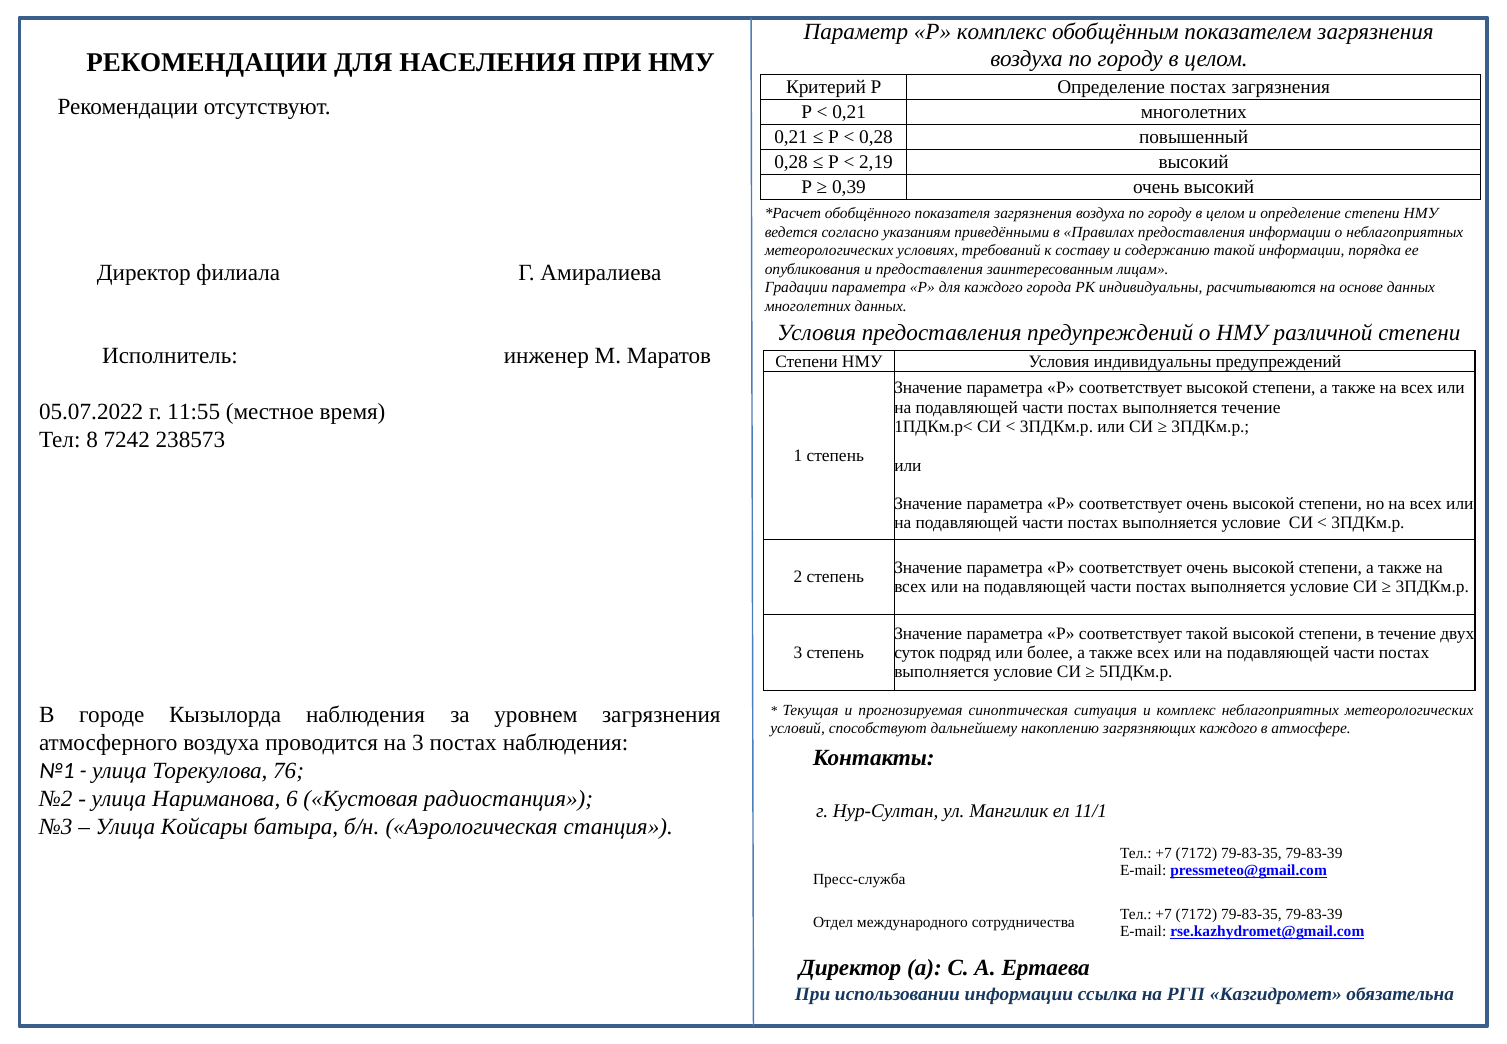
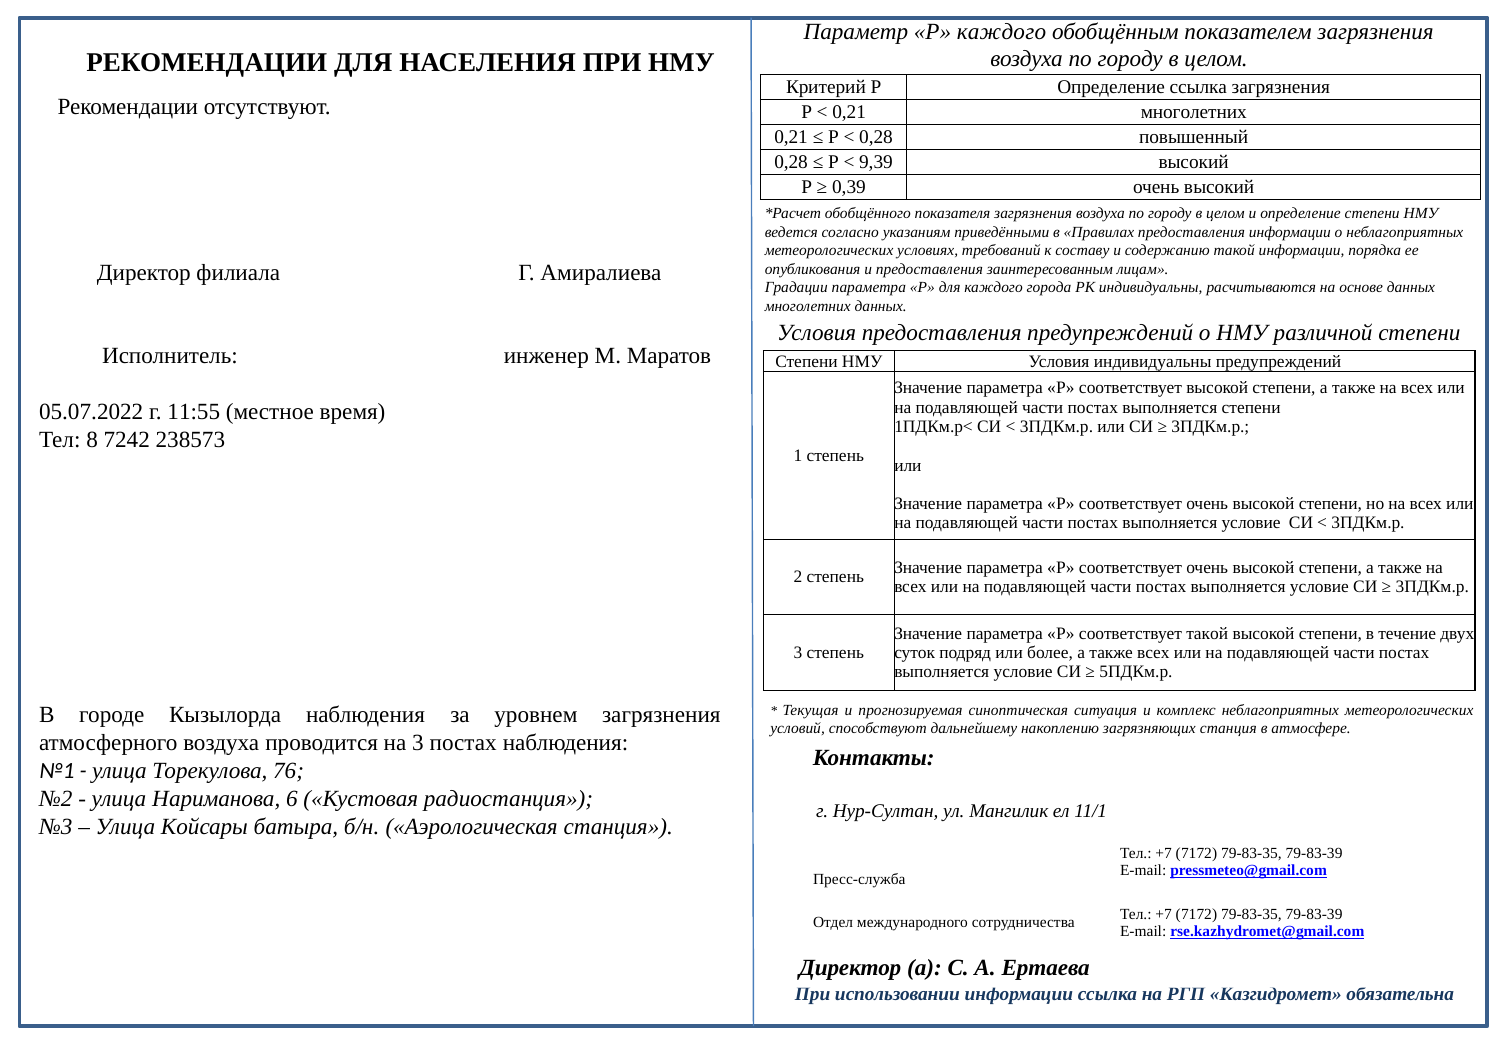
Р комплекс: комплекс -> каждого (1001, 31)
Определение постах: постах -> ссылка (1198, 87)
2,19: 2,19 -> 9,39 (876, 162)
выполняется течение: течение -> степени (1251, 407)
загрязняющих каждого: каждого -> станция (1228, 728)
